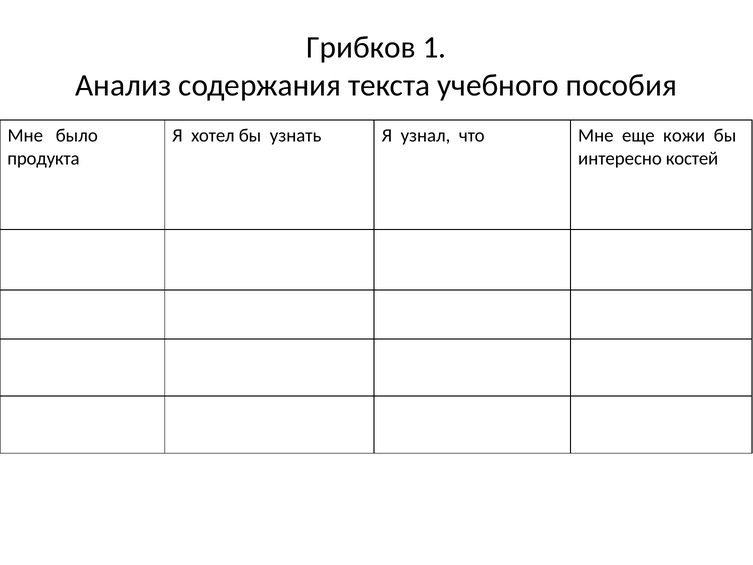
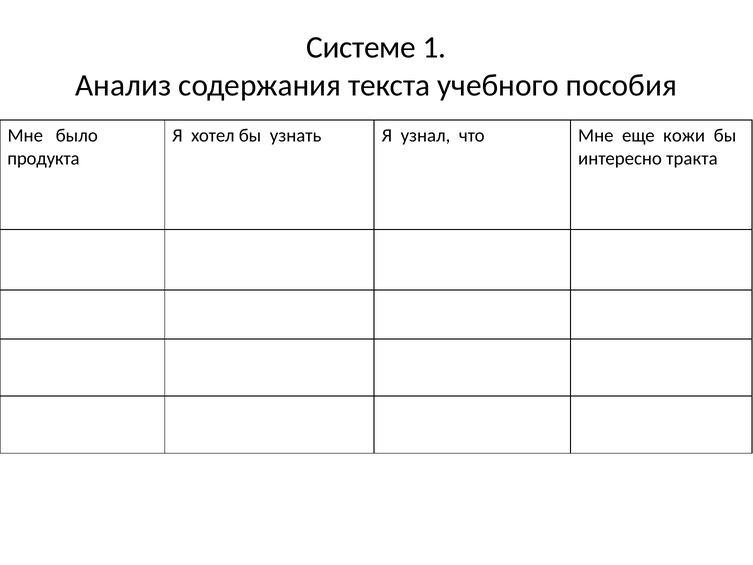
Грибков: Грибков -> Системе (361, 48)
костей: костей -> тракта (692, 158)
